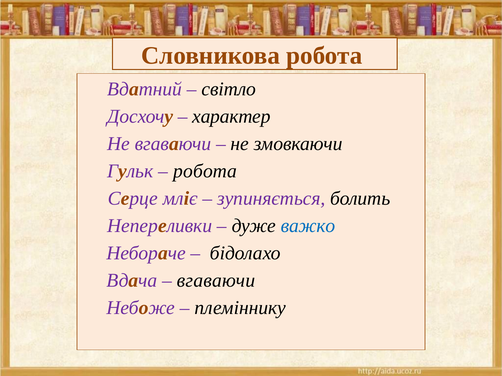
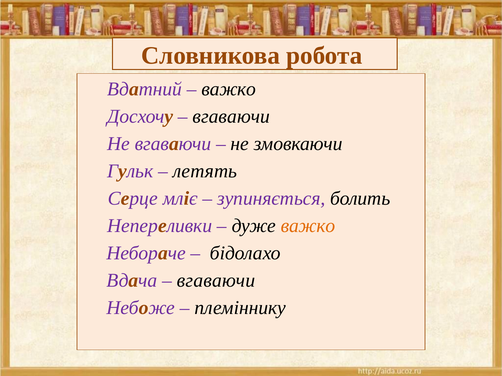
світло: світло -> важко (229, 89)
характер: характер -> вгаваючи (231, 117)
робота: робота -> летять (205, 171)
важко colour: blue -> orange (308, 226)
